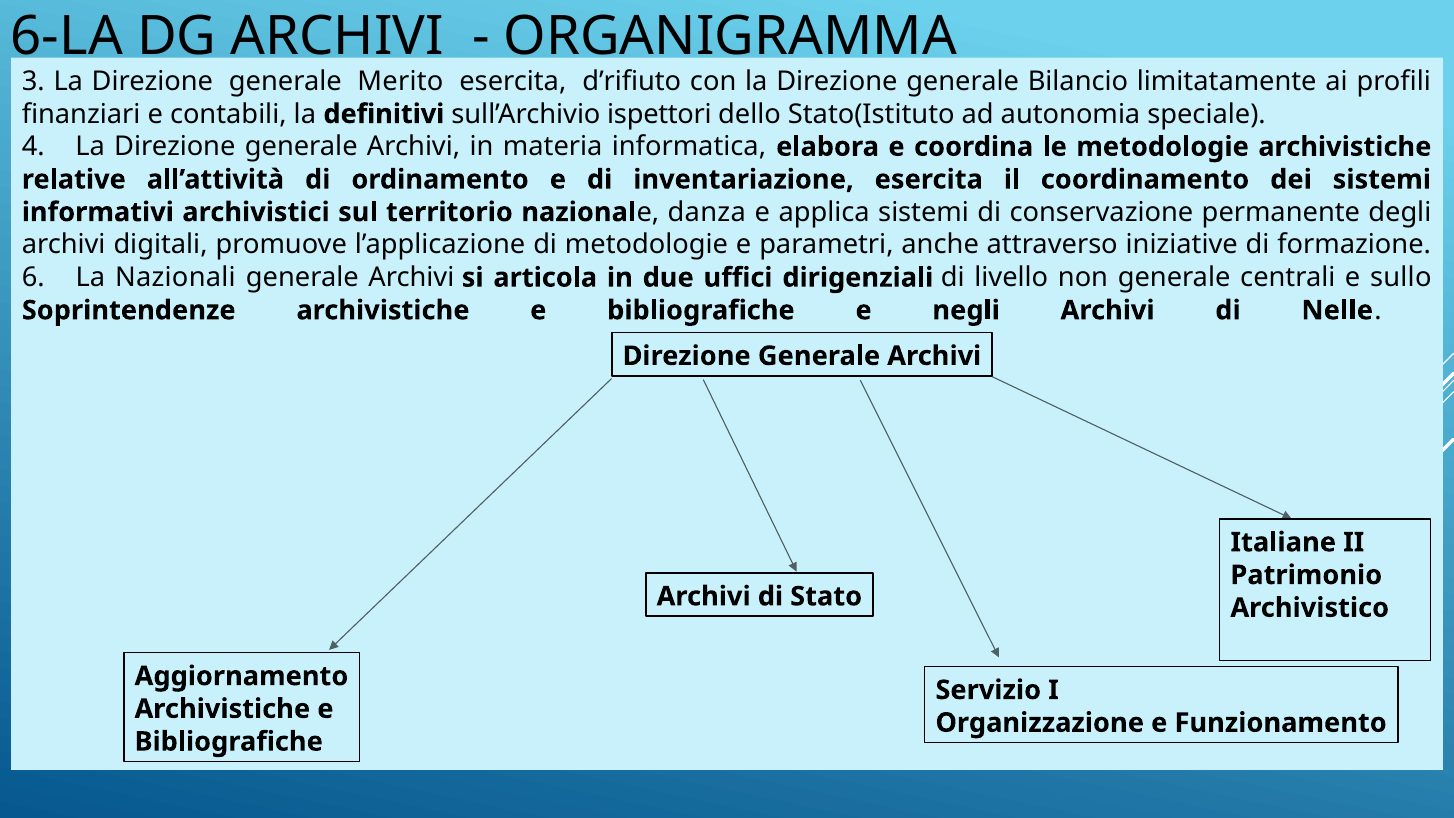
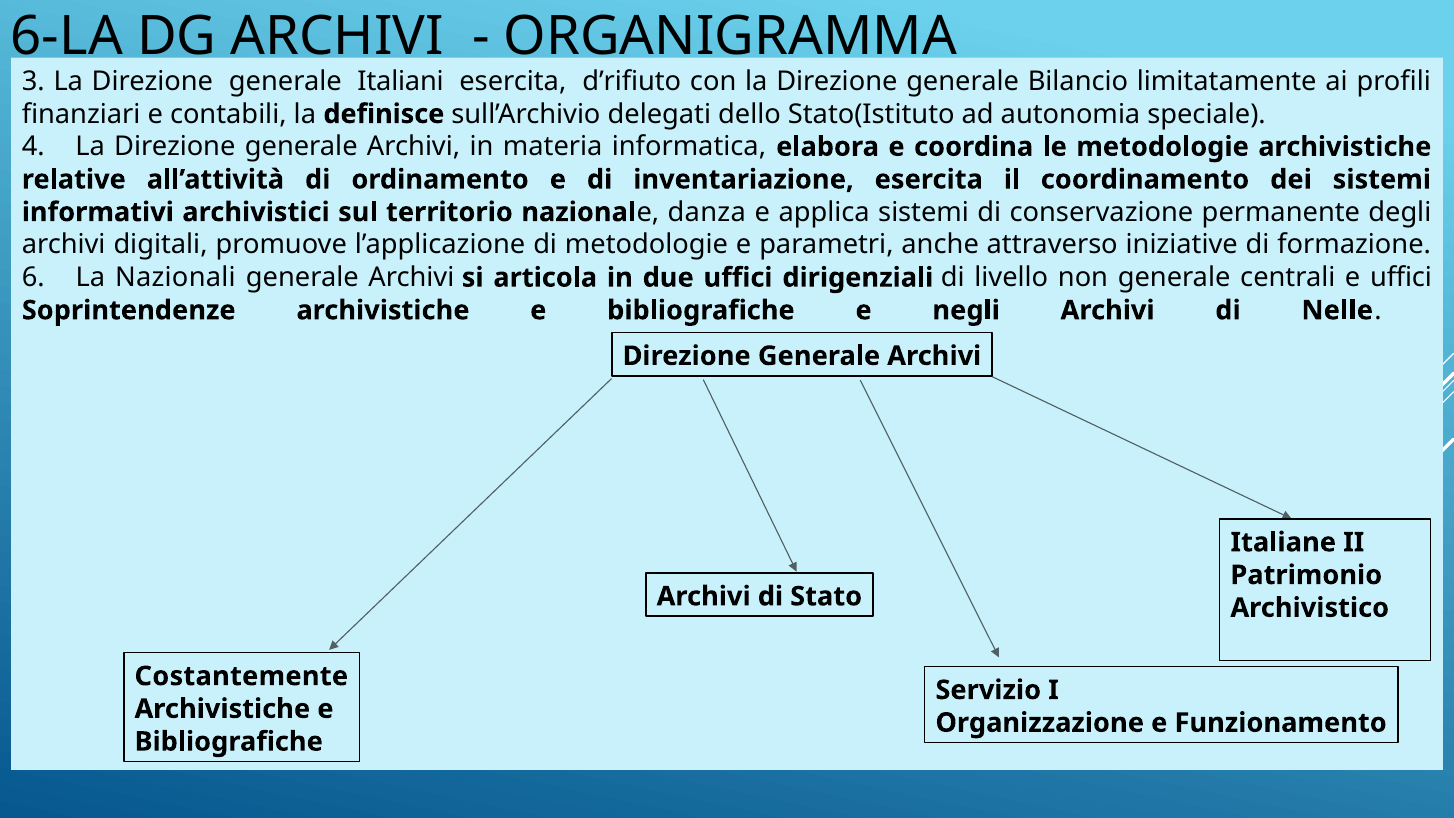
Merito: Merito -> Italiani (401, 81)
definitivi: definitivi -> definisce (384, 114)
ispettori: ispettori -> delegati (659, 114)
e sullo: sullo -> uffici (1401, 278)
Aggiornamento: Aggiornamento -> Costantemente (241, 676)
